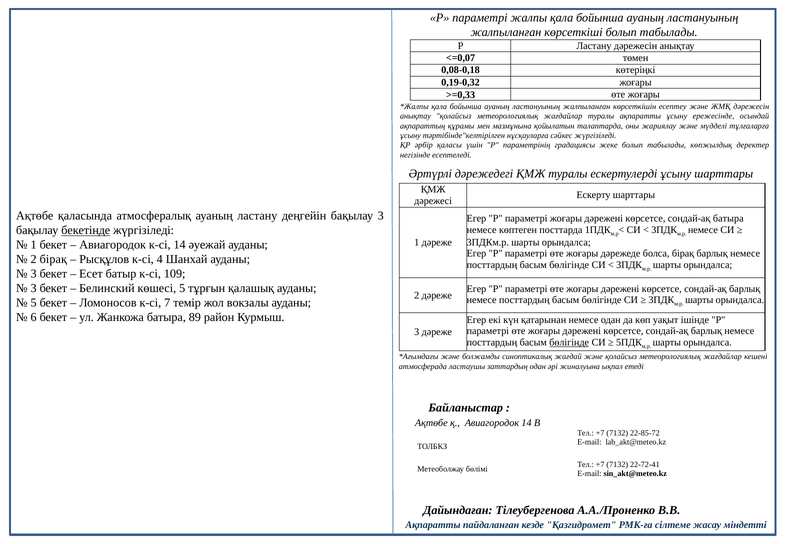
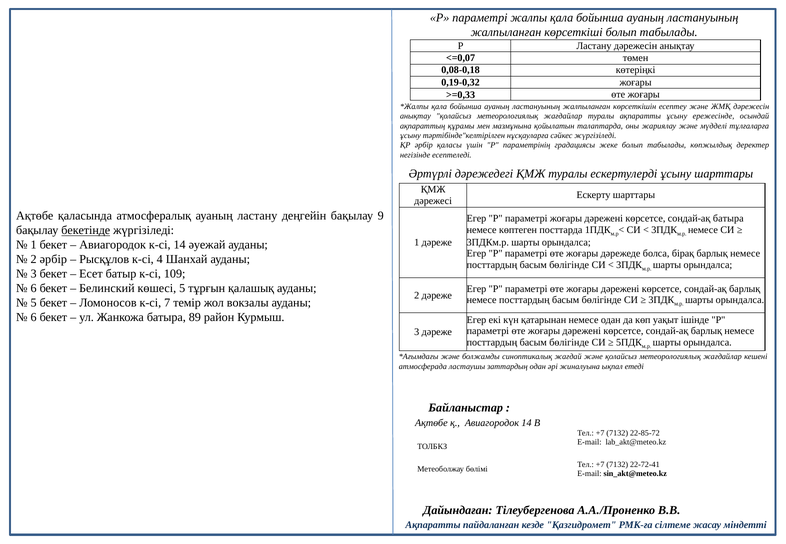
бақылау 3: 3 -> 9 (381, 216)
2 бірақ: бірақ -> әрбір (53, 260)
3: 3 -> 6 (34, 289)
бөлігінде underline: present -> none (569, 342)
